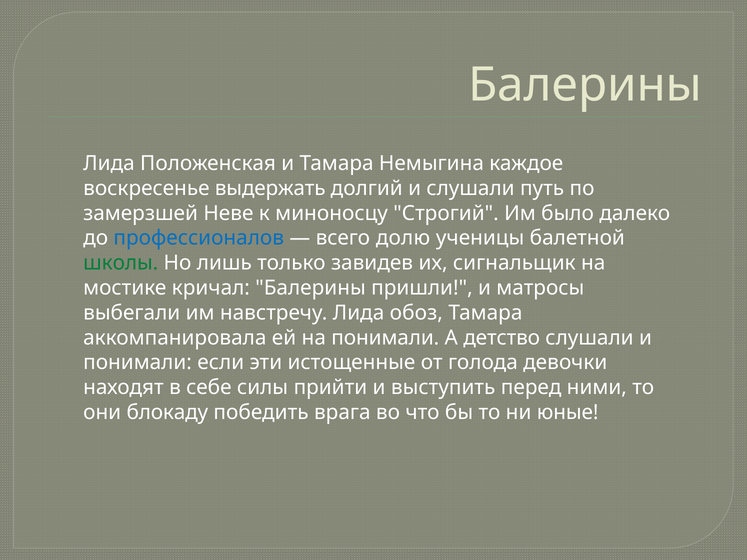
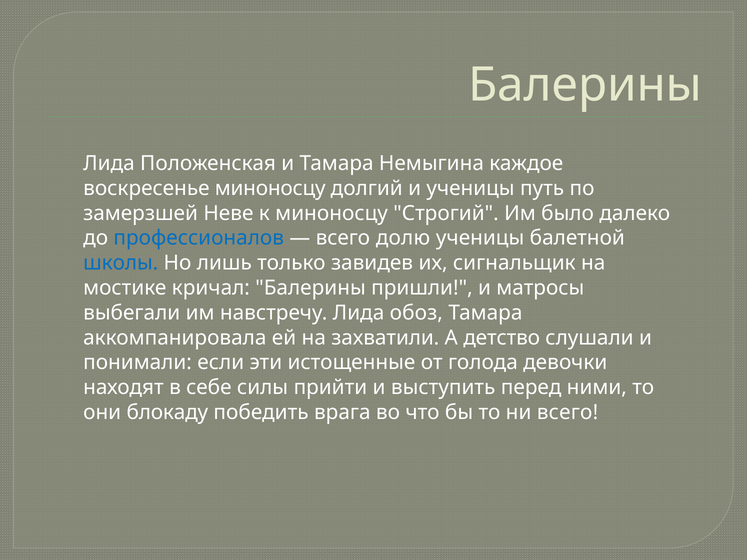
воскресенье выдержать: выдержать -> миноносцу (270, 188)
и слушали: слушали -> ученицы (471, 188)
школы colour: green -> blue (121, 263)
на понимали: понимали -> захватили (385, 338)
ни юные: юные -> всего (568, 413)
